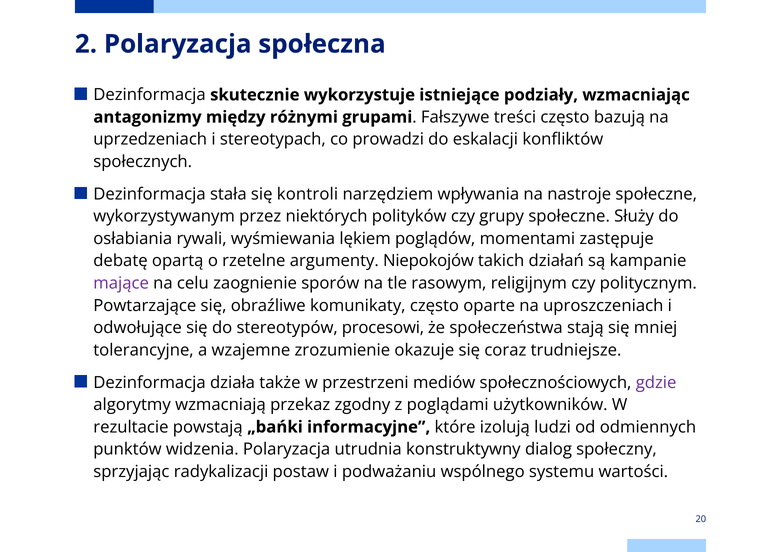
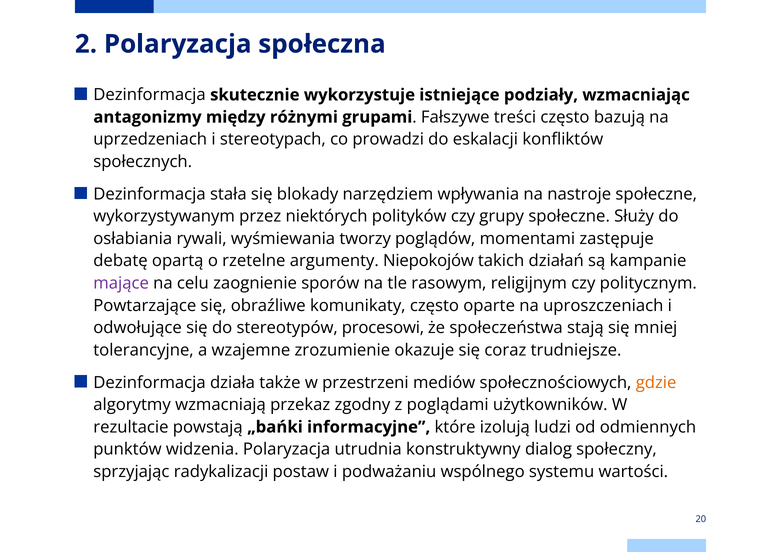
kontroli: kontroli -> blokady (308, 194)
lękiem: lękiem -> tworzy (365, 239)
gdzie colour: purple -> orange (656, 383)
